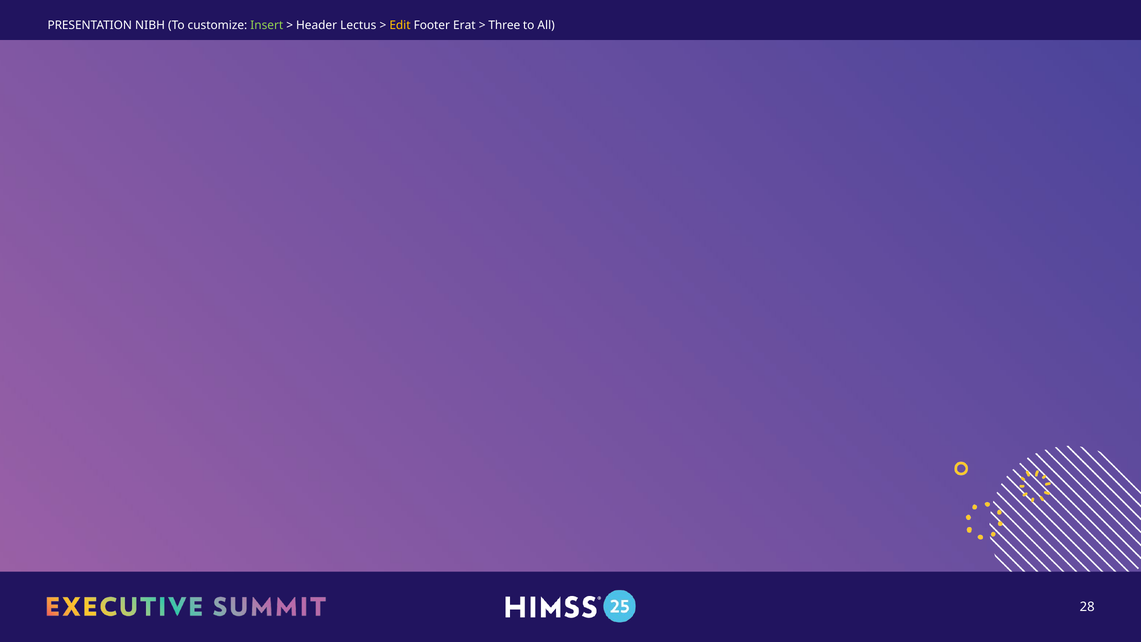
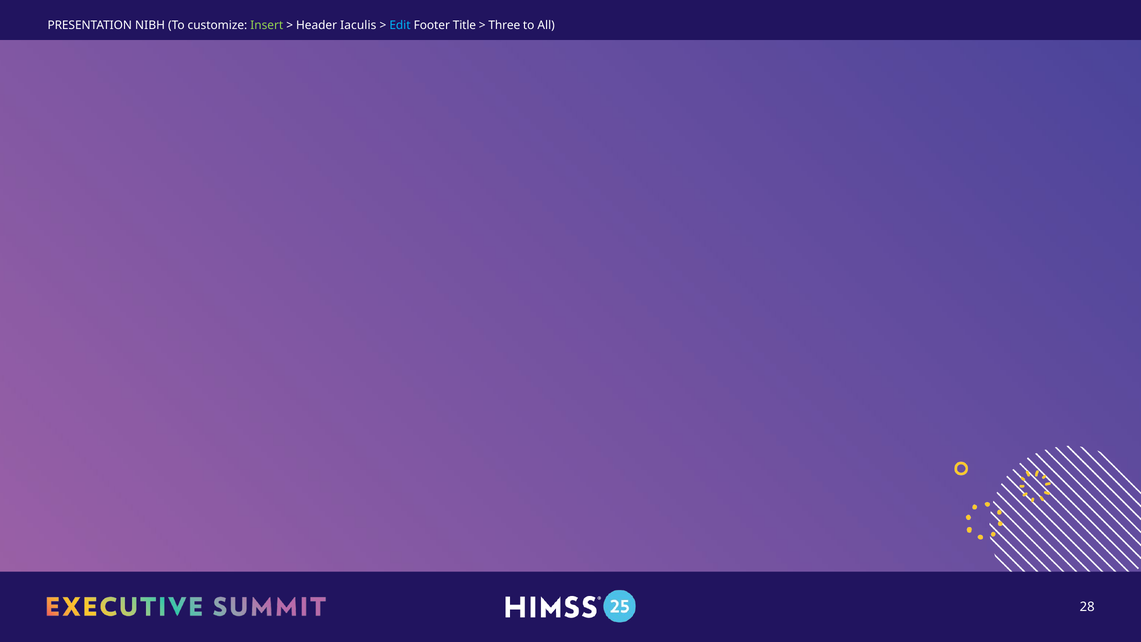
Lectus: Lectus -> Iaculis (358, 25)
Edit colour: yellow -> light blue (400, 25)
Erat: Erat -> Title (464, 25)
